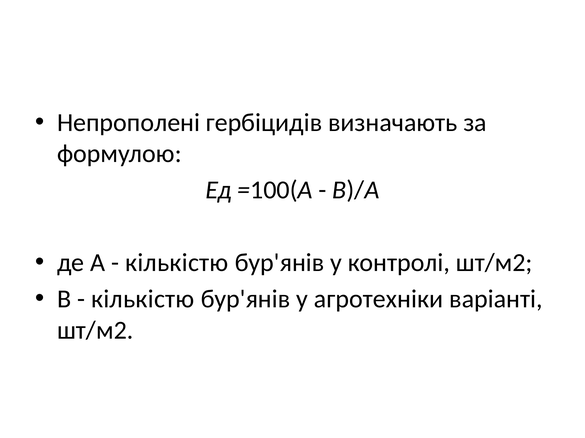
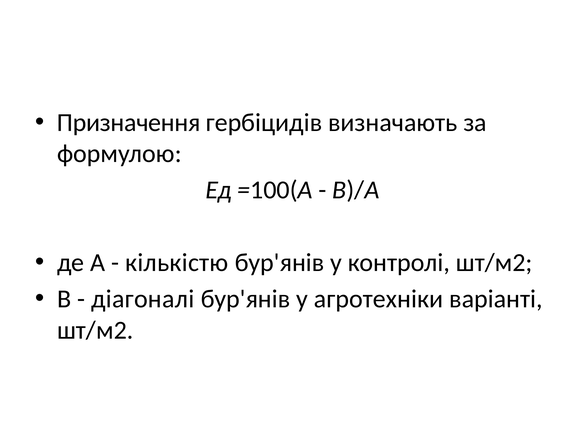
Непрополені: Непрополені -> Призначення (129, 123)
кількістю: кількістю -> діагоналі (143, 300)
